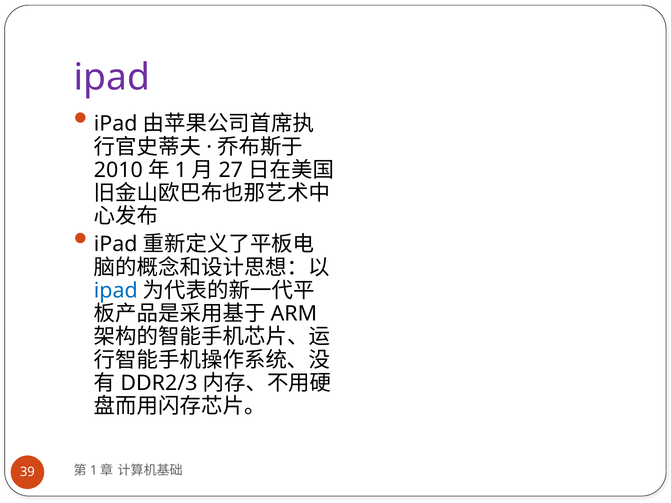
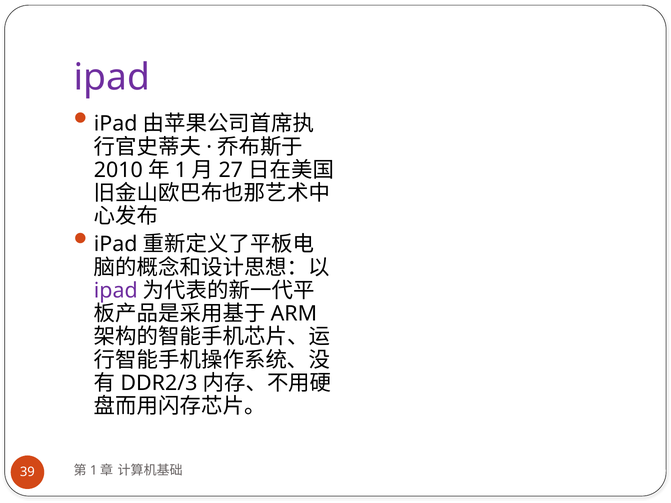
ipad colour: blue -> purple (116, 291)
